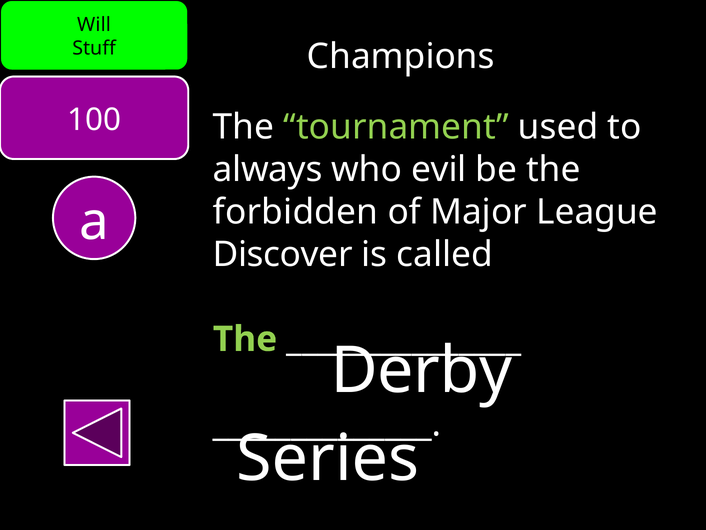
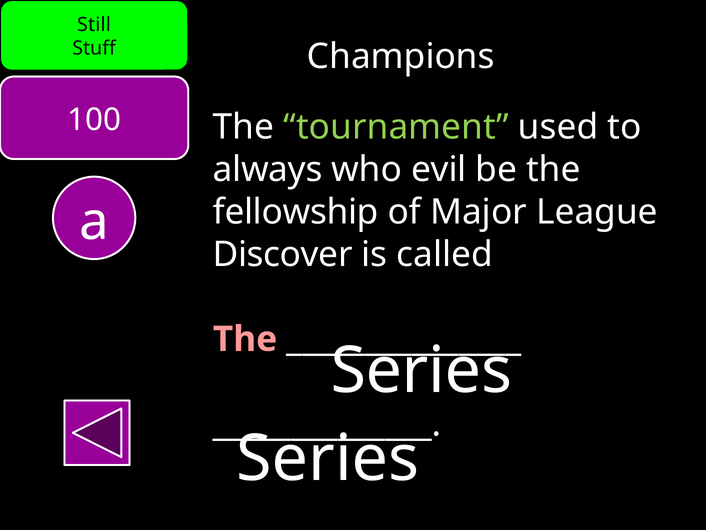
Will: Will -> Still (94, 25)
forbidden: forbidden -> fellowship (296, 212)
The colour: light green -> pink (245, 339)
Derby: Derby -> Series (421, 370)
